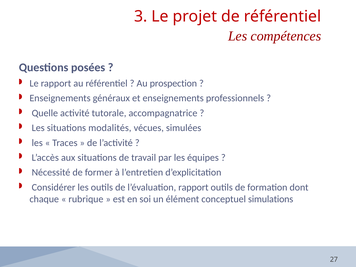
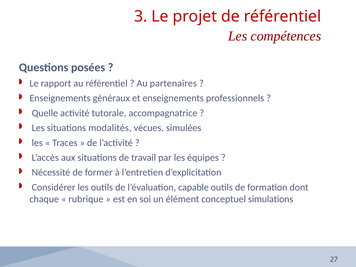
prospection: prospection -> partenaires (173, 83)
l’évaluation rapport: rapport -> capable (193, 187)
